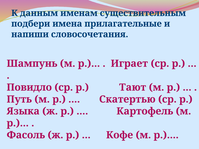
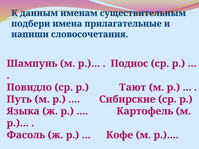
Играет: Играет -> Поднос (129, 64)
Скатертью: Скатертью -> Сибирские (127, 99)
